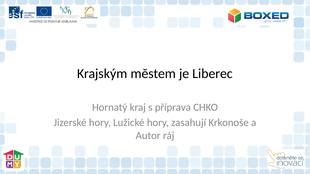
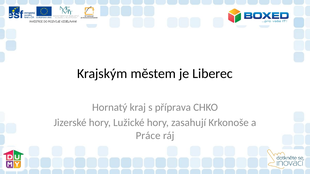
Autor: Autor -> Práce (148, 136)
